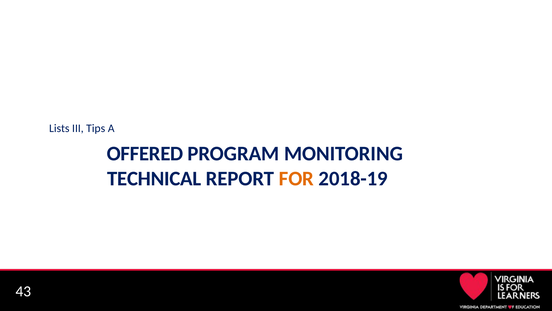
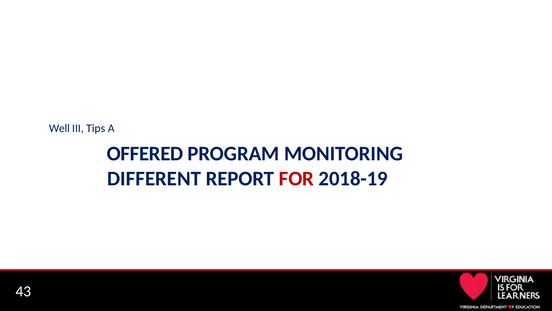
Lists: Lists -> Well (59, 128)
TECHNICAL: TECHNICAL -> DIFFERENT (154, 178)
FOR colour: orange -> red (296, 178)
